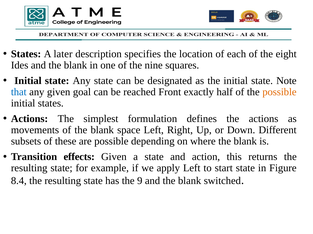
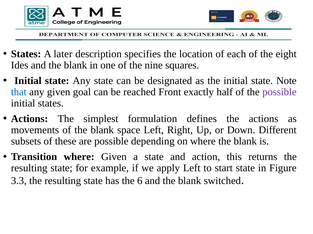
possible colour: orange -> purple (279, 92)
Transition effects: effects -> where (79, 157)
8.4: 8.4 -> 3.3 (19, 181)
9: 9 -> 6 (140, 181)
